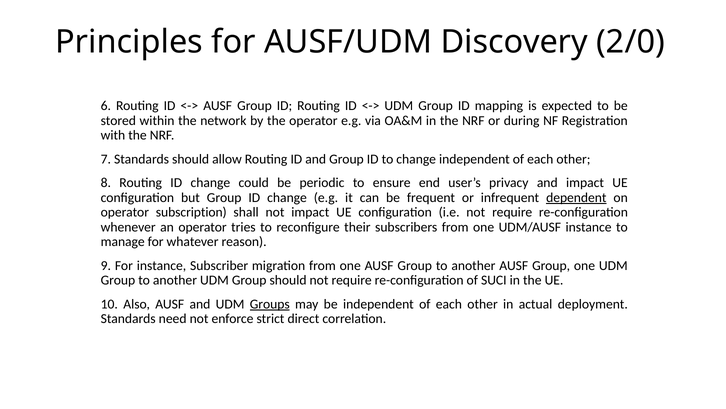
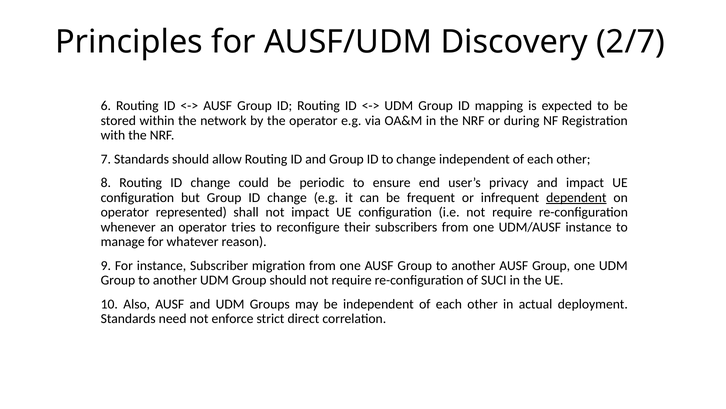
2/0: 2/0 -> 2/7 (631, 42)
subscription: subscription -> represented (191, 212)
Groups underline: present -> none (270, 304)
